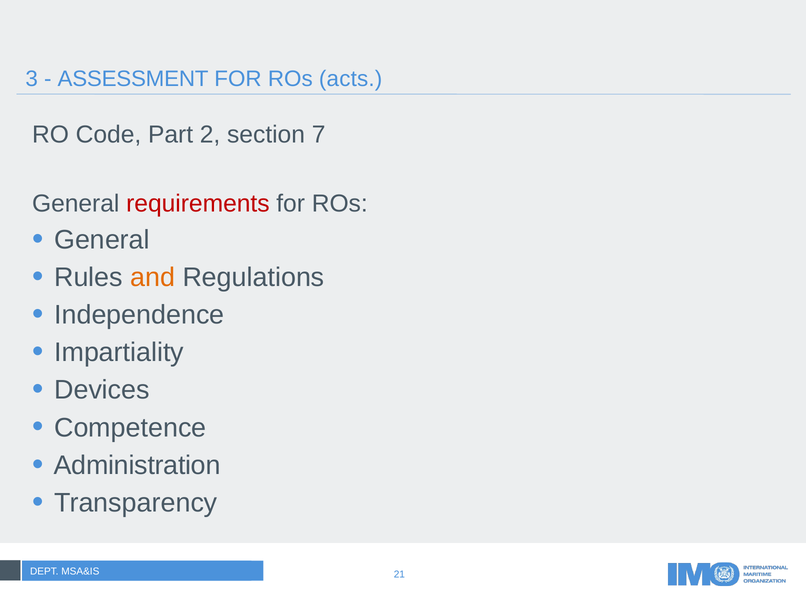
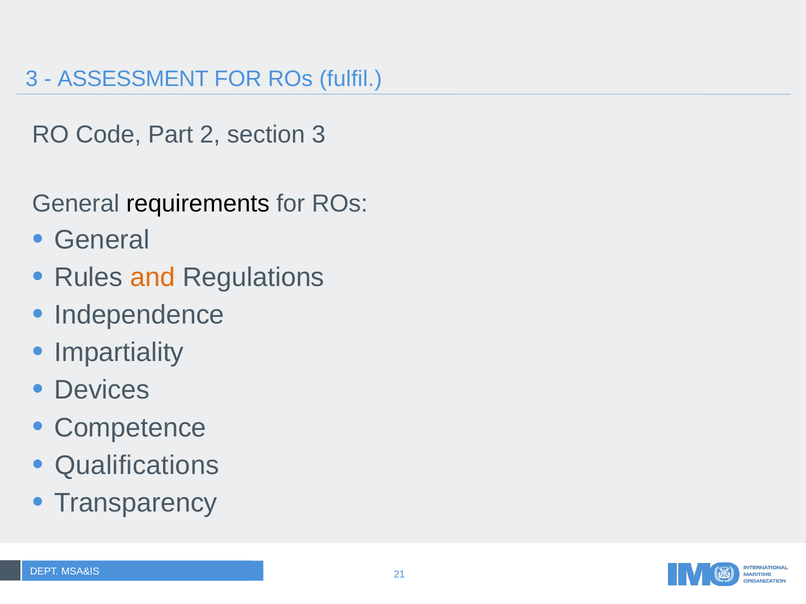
acts: acts -> fulfil (351, 79)
section 7: 7 -> 3 (319, 135)
requirements colour: red -> black (198, 204)
Administration: Administration -> Qualifications (137, 466)
